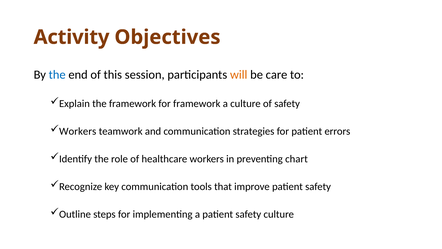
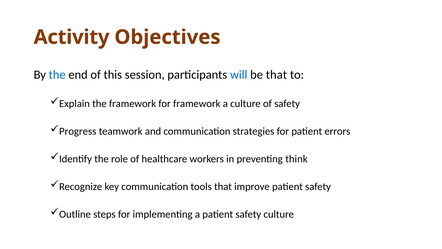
will colour: orange -> blue (239, 74)
be care: care -> that (276, 74)
Workers: Workers -> Progress (78, 131)
chart: chart -> think (297, 159)
